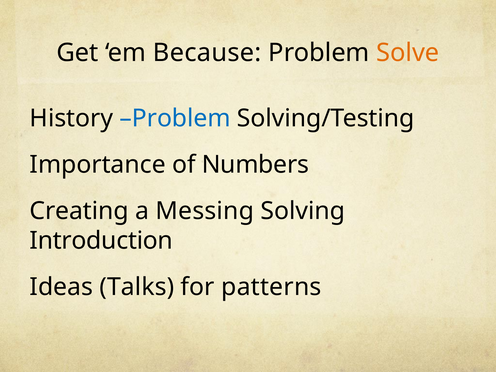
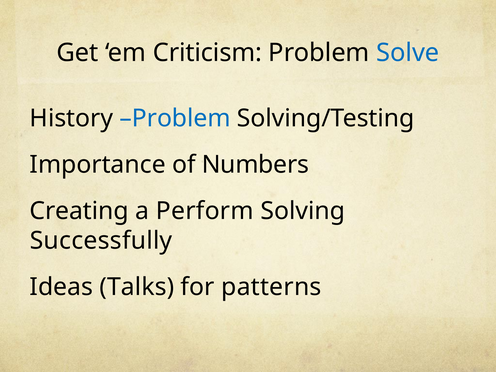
Because: Because -> Criticism (207, 53)
Solve colour: orange -> blue (408, 53)
Messing: Messing -> Perform (205, 211)
Introduction: Introduction -> Successfully (101, 241)
